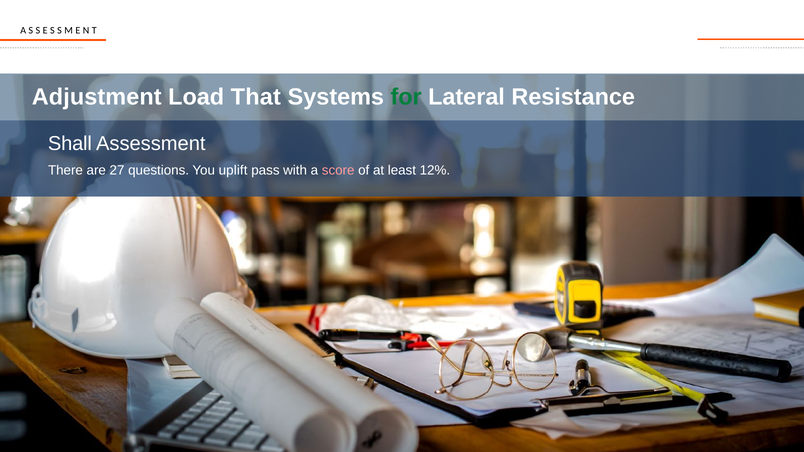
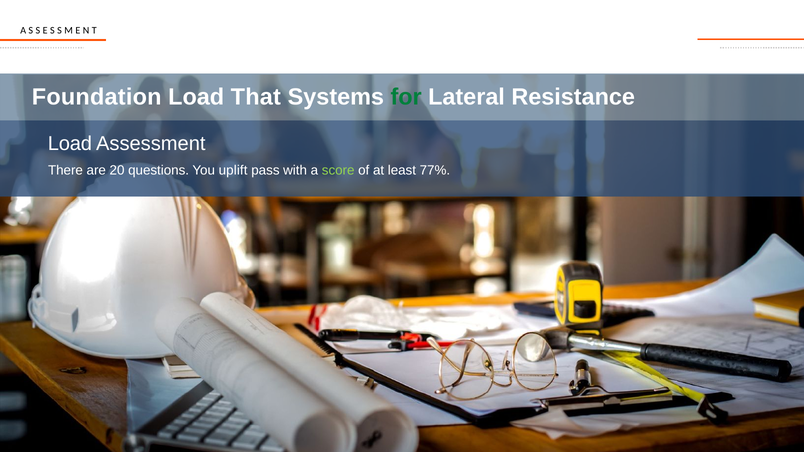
Adjustment: Adjustment -> Foundation (97, 97)
Shall: Shall -> Load (70, 144)
27: 27 -> 20 (117, 170)
score colour: pink -> light green (338, 170)
12%: 12% -> 77% (435, 170)
